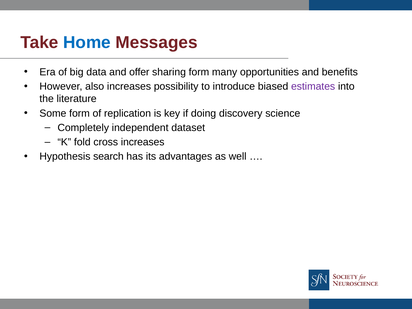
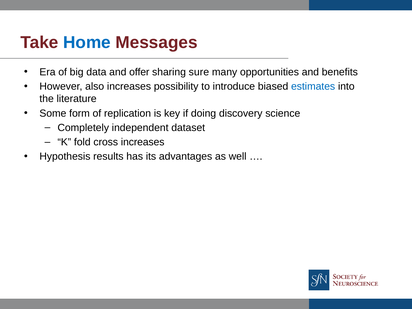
sharing form: form -> sure (199, 72)
estimates colour: purple -> blue (313, 87)
search: search -> results (108, 157)
